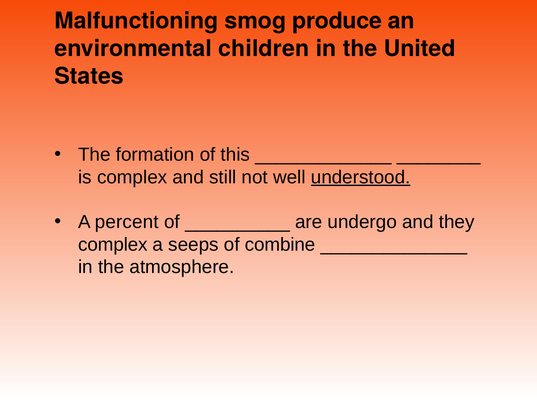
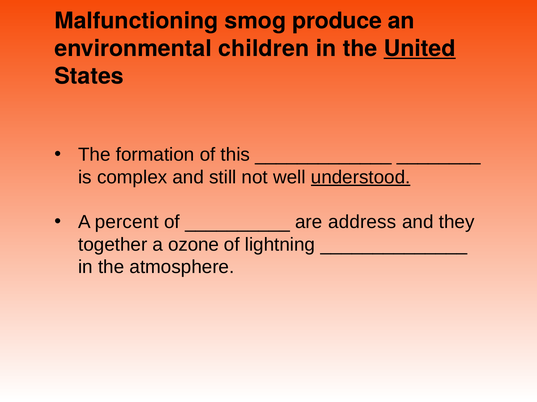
United underline: none -> present (420, 49)
undergo: undergo -> address (362, 222)
complex: complex -> together (113, 245)
seeps: seeps -> ozone (194, 245)
combine: combine -> lightning (280, 245)
